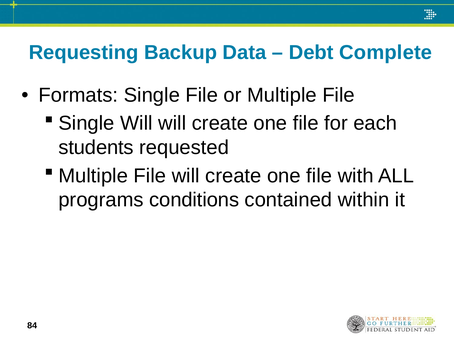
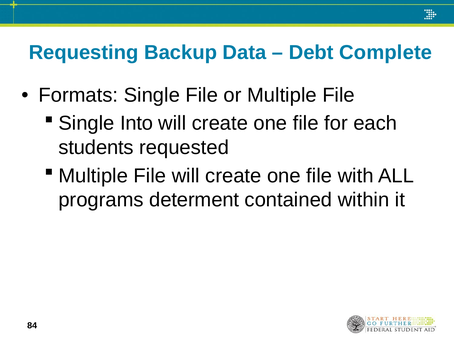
Will: Will -> Into (137, 123)
conditions: conditions -> determent (194, 200)
